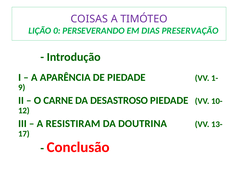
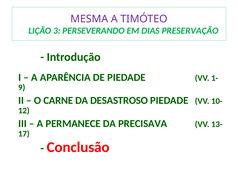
COISAS: COISAS -> MESMA (89, 19)
0: 0 -> 3 (57, 31)
RESISTIRAM: RESISTIRAM -> PERMANECE (73, 124)
DOUTRINA: DOUTRINA -> PRECISAVA (143, 124)
